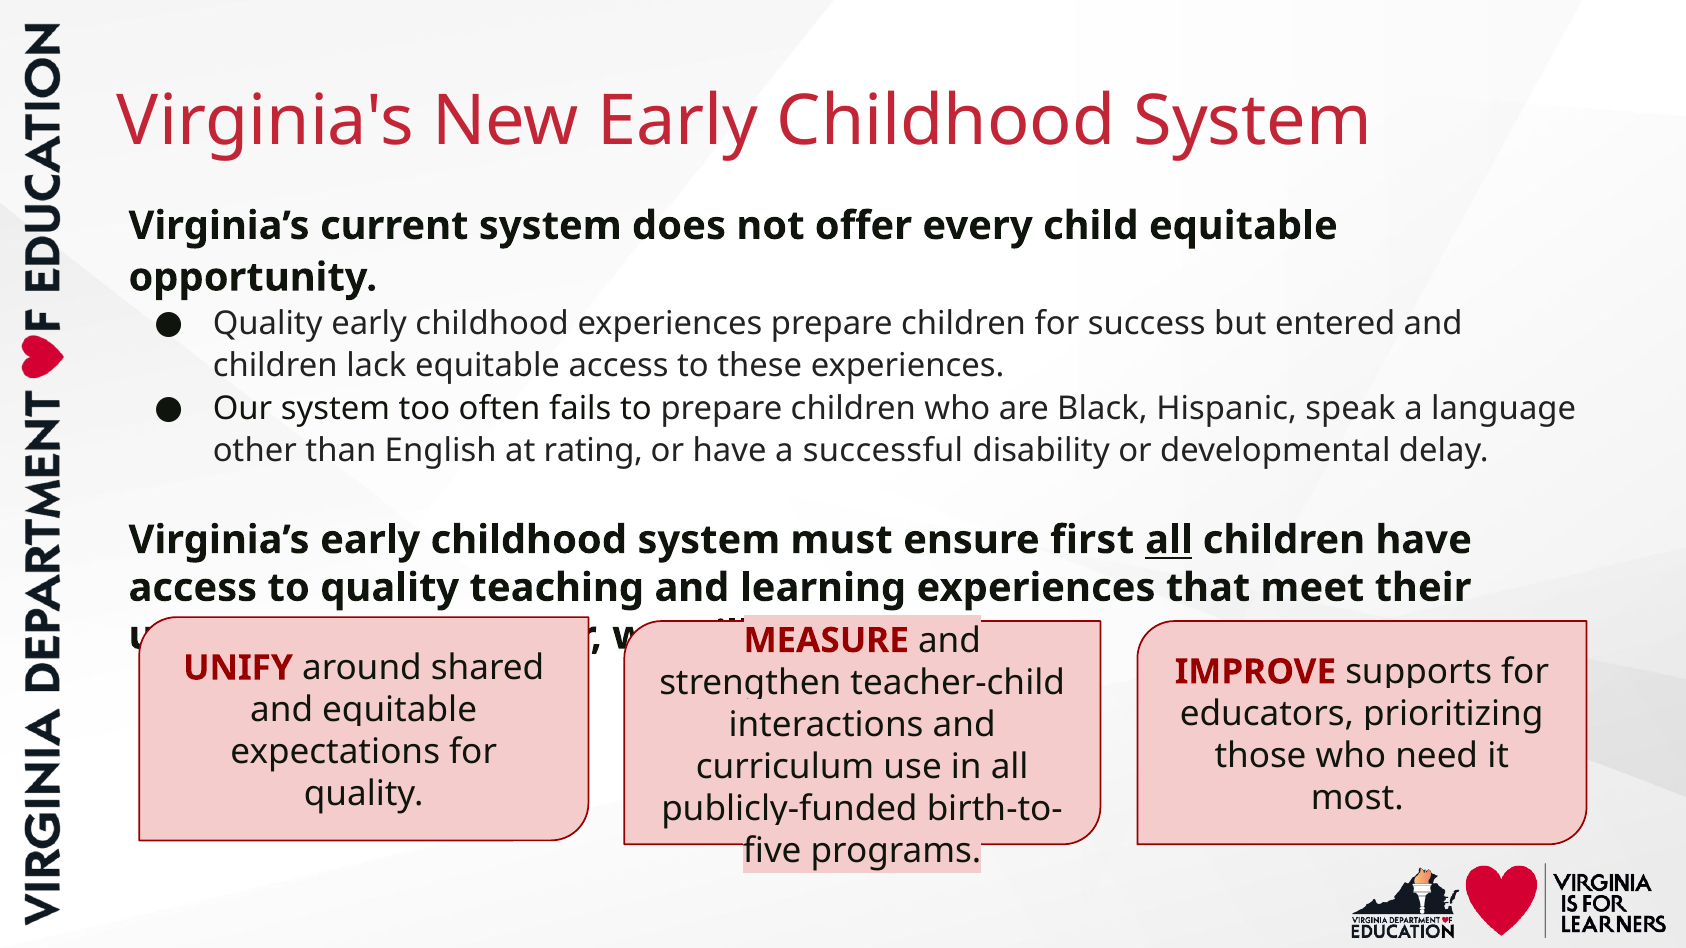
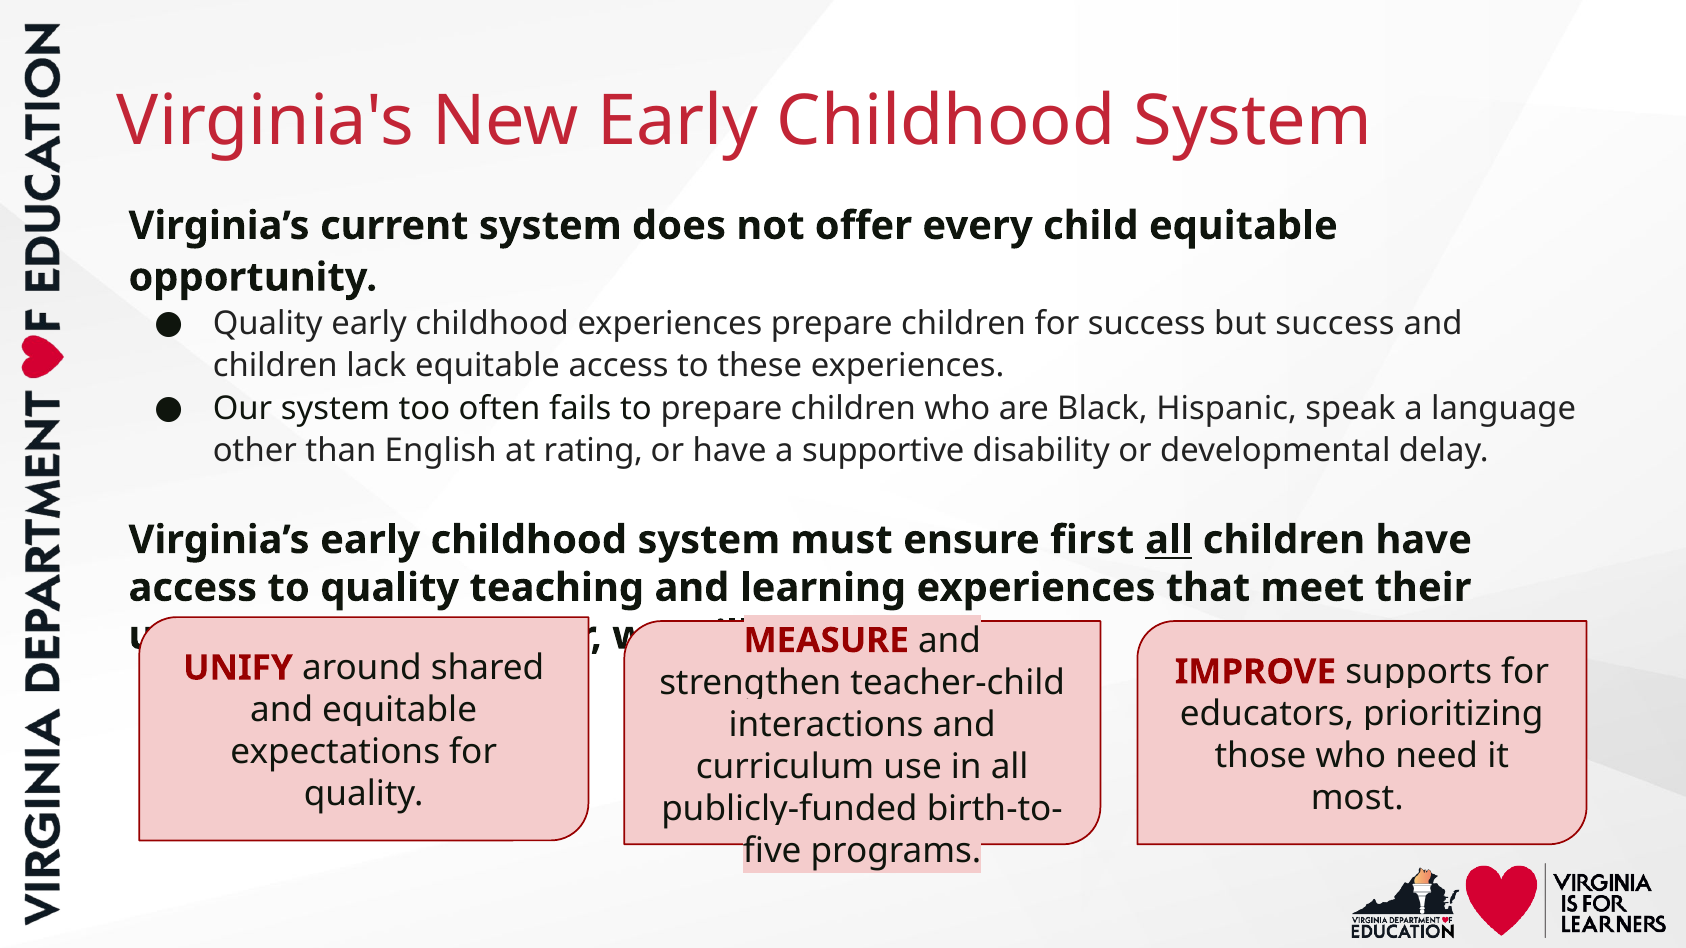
but entered: entered -> success (1335, 324)
successful: successful -> supportive (883, 451)
